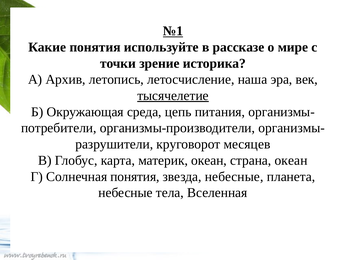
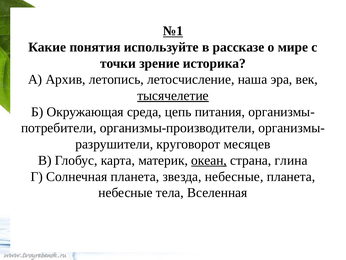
океан underline: none -> present (209, 160)
страна океан: океан -> глина (291, 160)
Солнечная понятия: понятия -> планета (135, 176)
